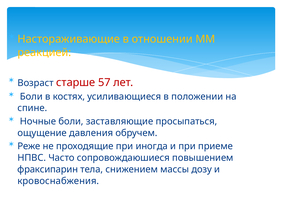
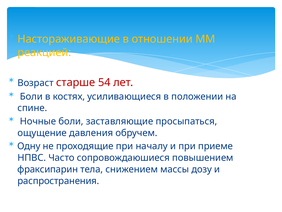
57: 57 -> 54 (104, 82)
Реже: Реже -> Одну (29, 146)
иногда: иногда -> началу (152, 146)
кровоснабжения: кровоснабжения -> распространения (58, 180)
